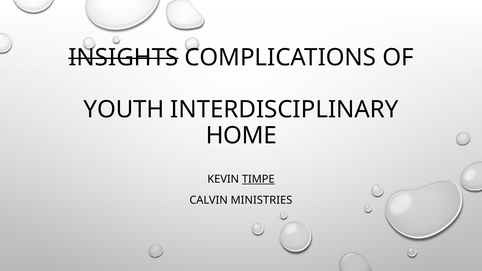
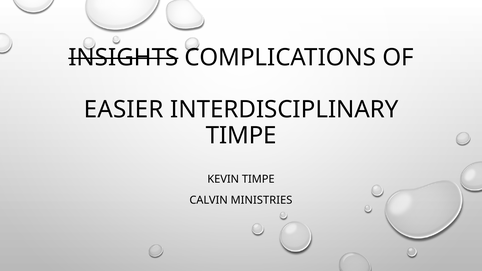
YOUTH: YOUTH -> EASIER (124, 110)
HOME: HOME -> TIMPE (241, 136)
TIMPE underline: present -> none (258, 179)
